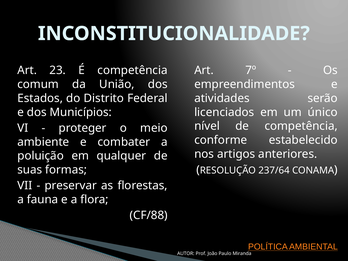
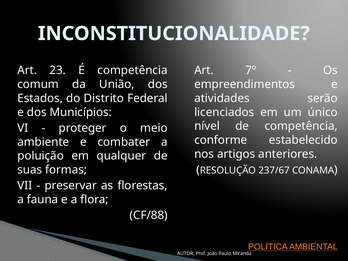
237/64: 237/64 -> 237/67 (274, 170)
